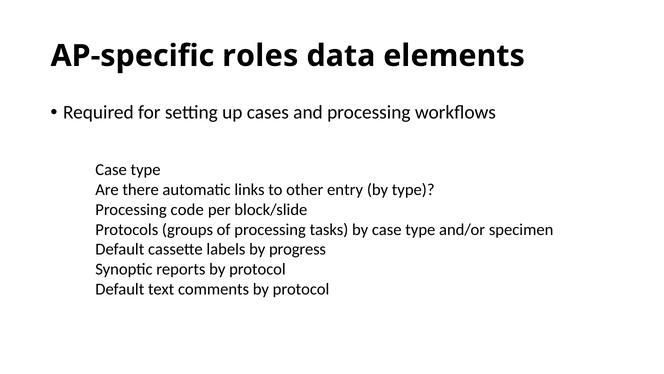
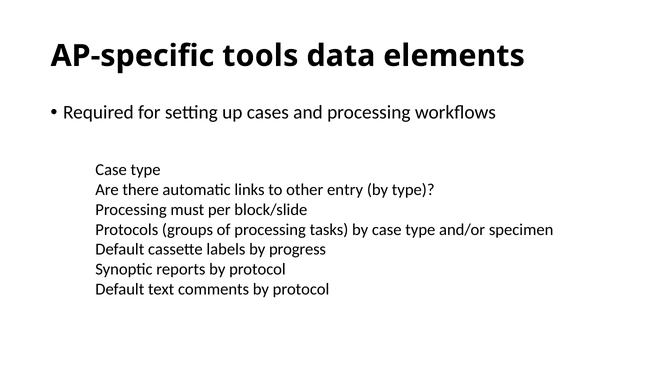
roles: roles -> tools (260, 56)
code: code -> must (187, 209)
